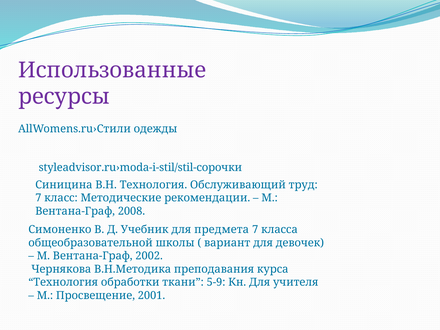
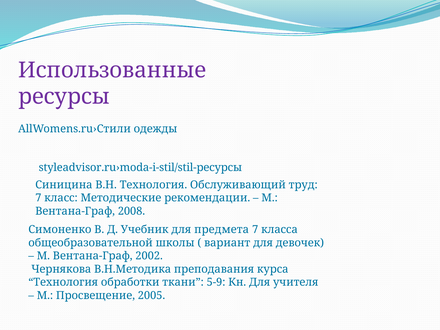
styleadvisor.ru›moda-i-stil/stil-сорочки: styleadvisor.ru›moda-i-stil/stil-сорочки -> styleadvisor.ru›moda-i-stil/stil-ресурсы (140, 168)
2001: 2001 -> 2005 (152, 296)
